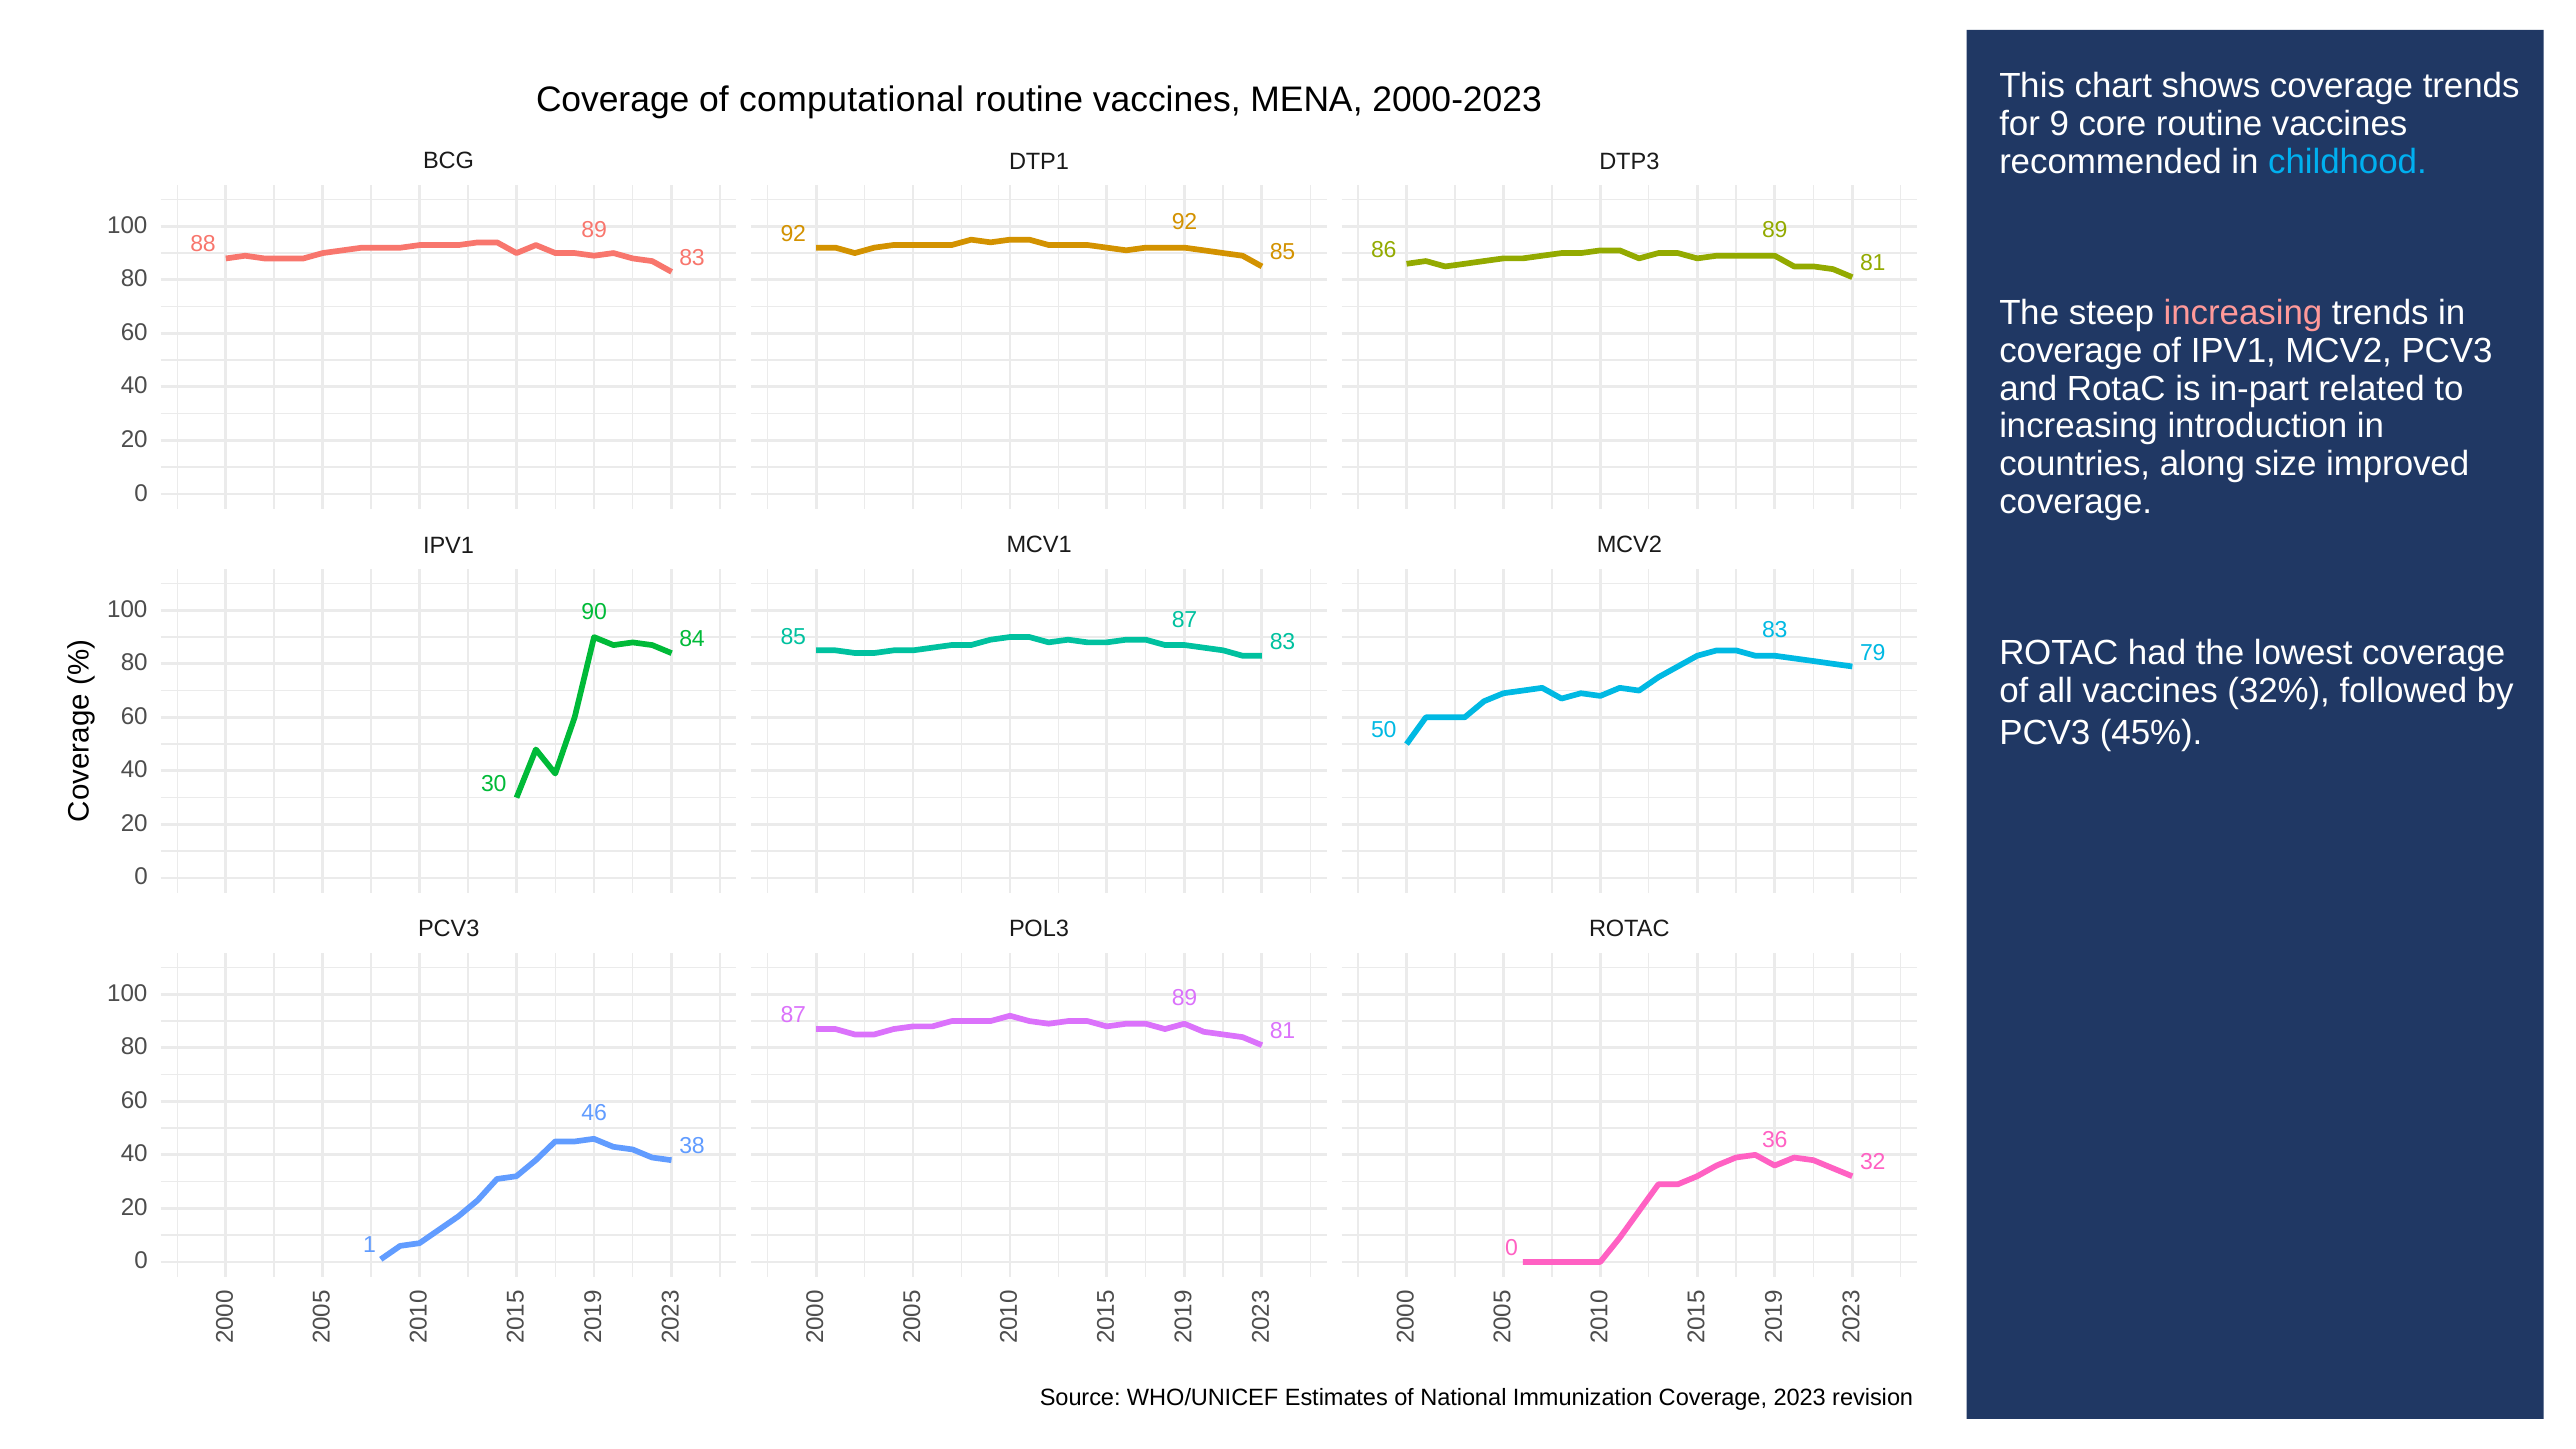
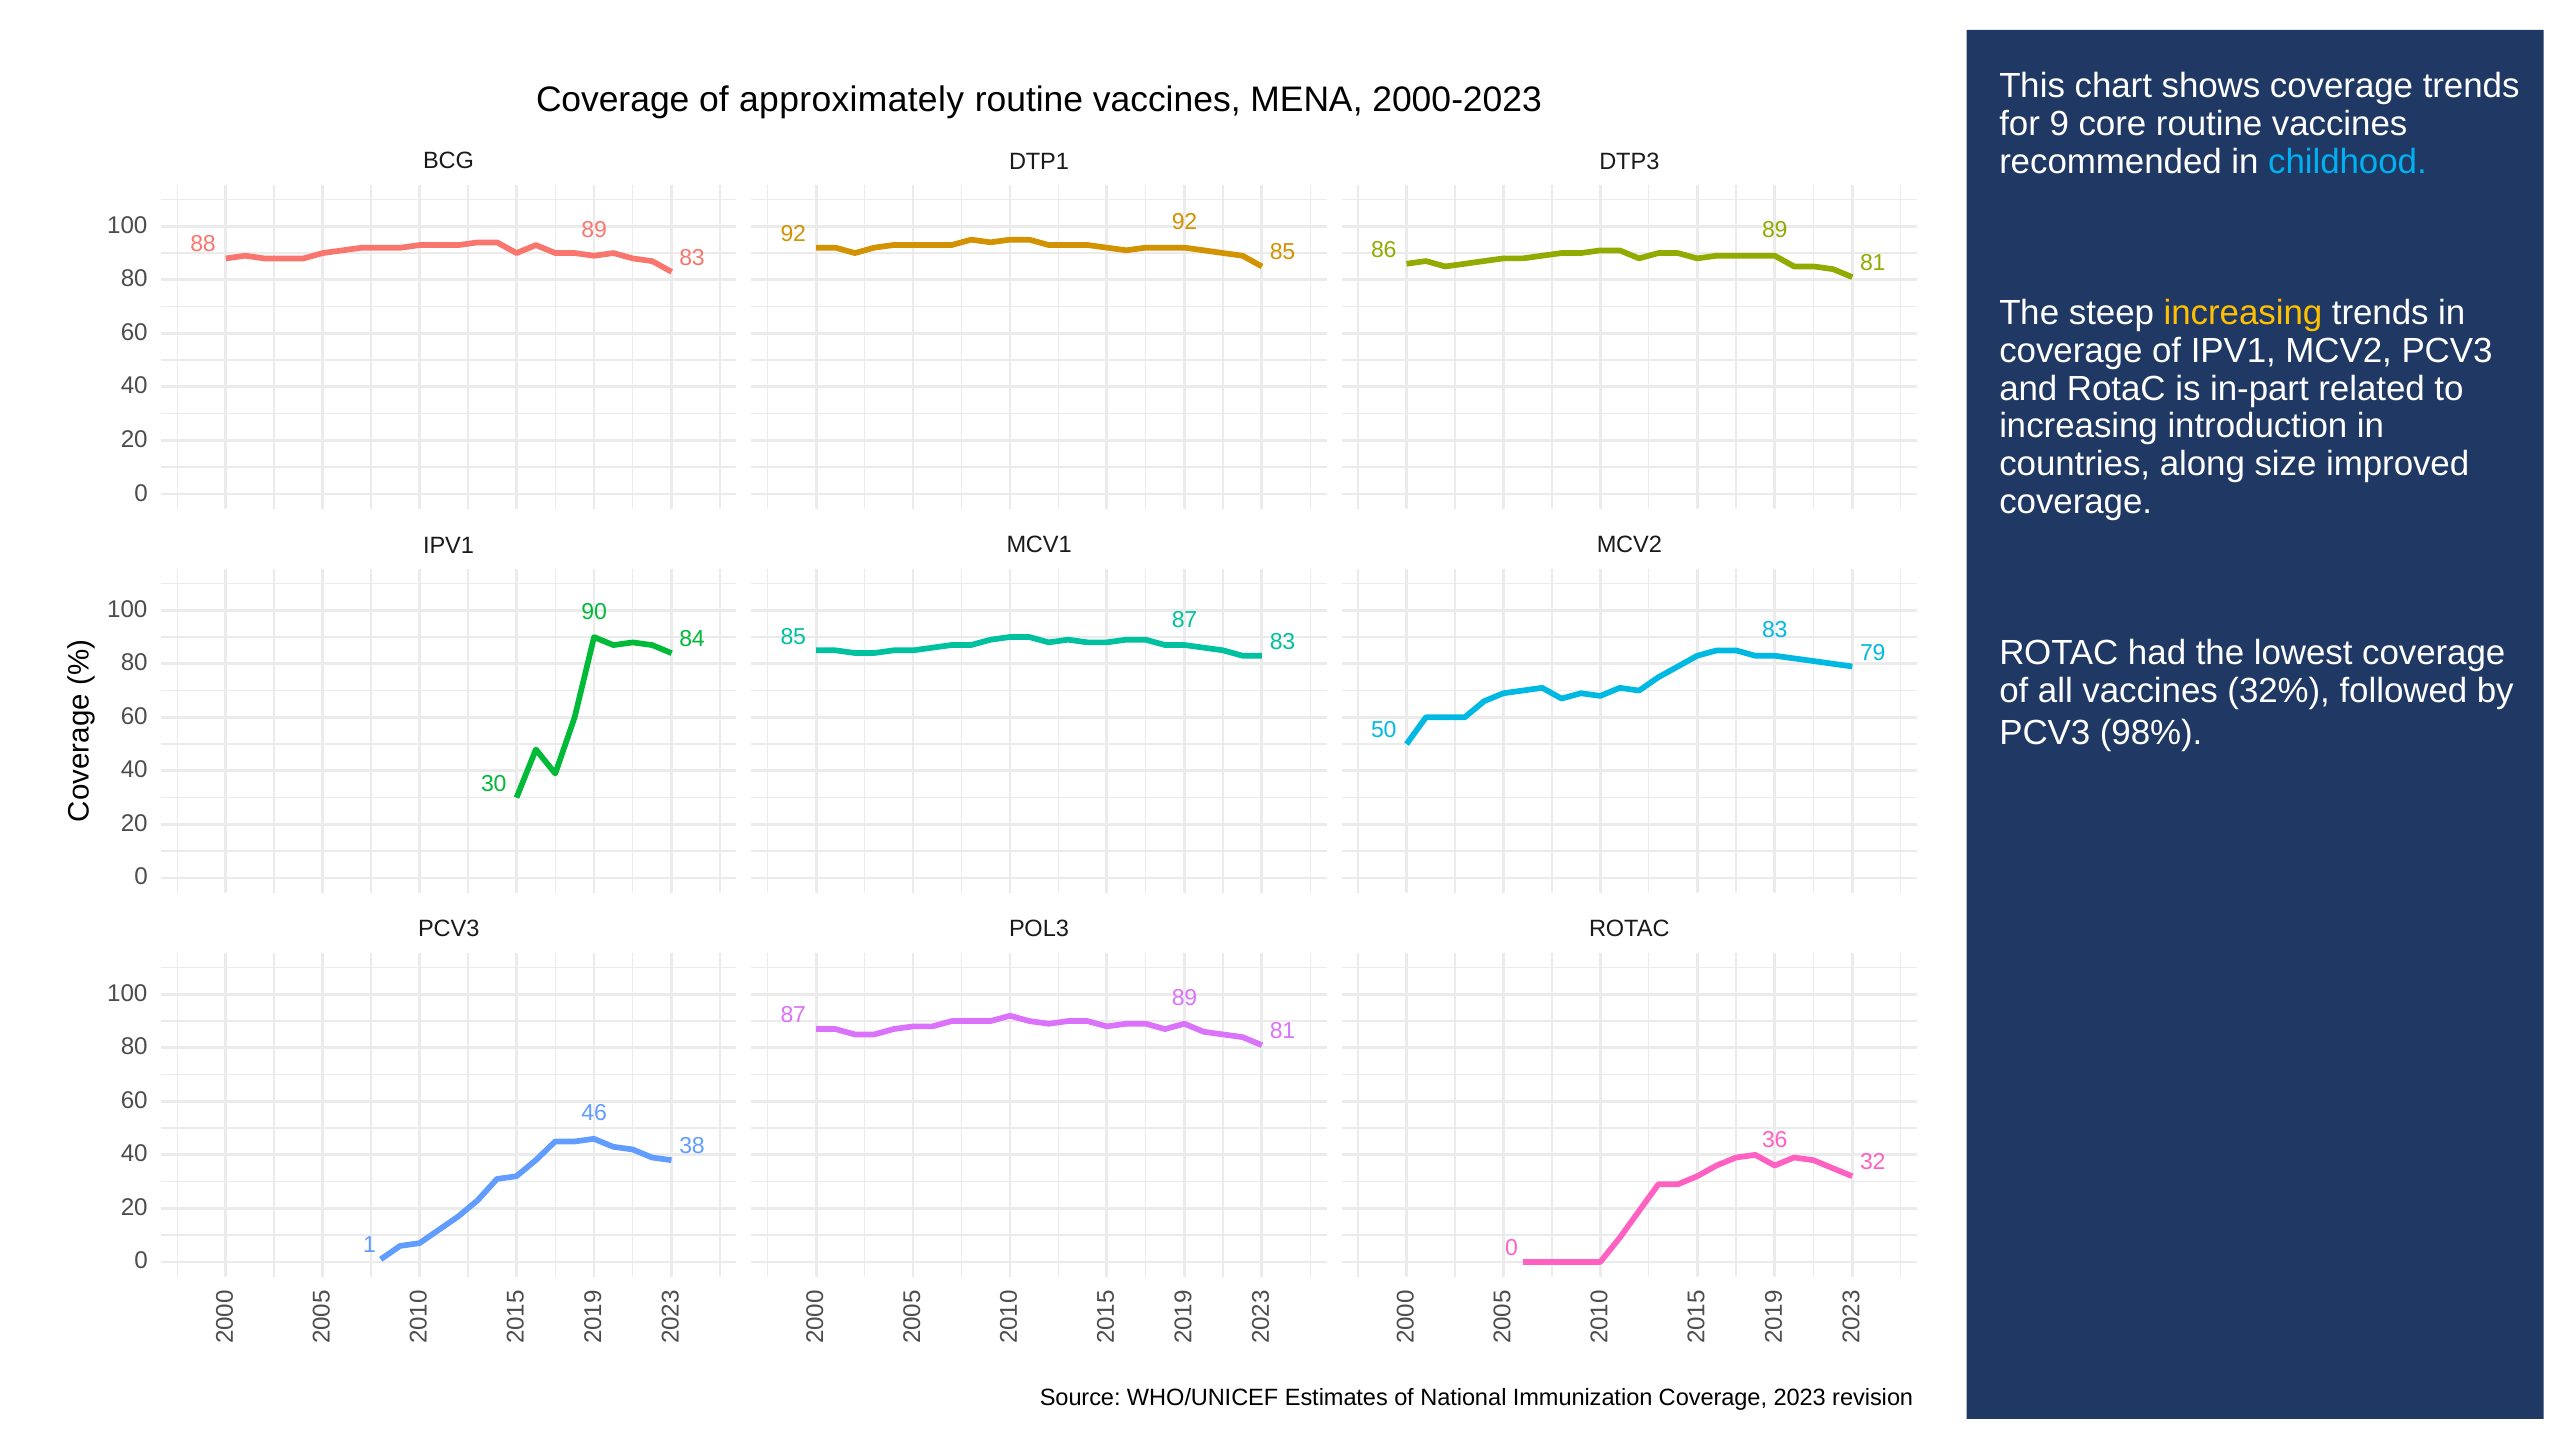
computational: computational -> approximately (852, 100)
increasing colour: pink -> yellow (2243, 313)
45%: 45% -> 98% (2151, 733)
